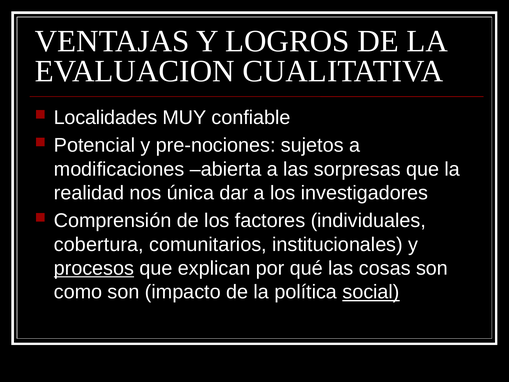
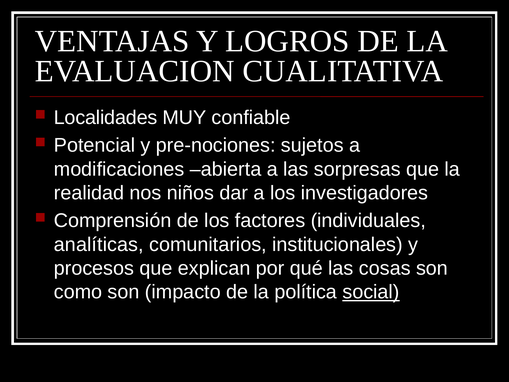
única: única -> niños (191, 193)
cobertura: cobertura -> analíticas (99, 244)
procesos underline: present -> none (94, 268)
